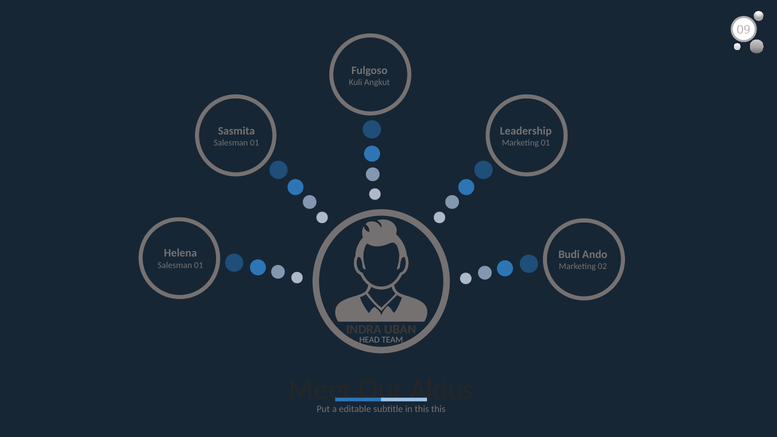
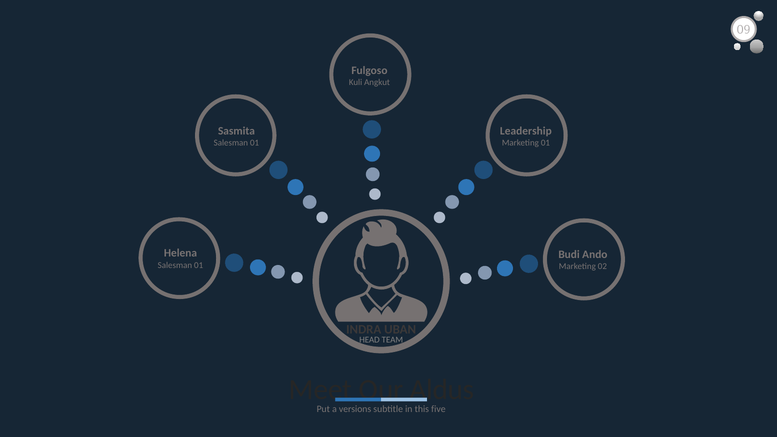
editable: editable -> versions (355, 409)
this this: this -> five (438, 409)
